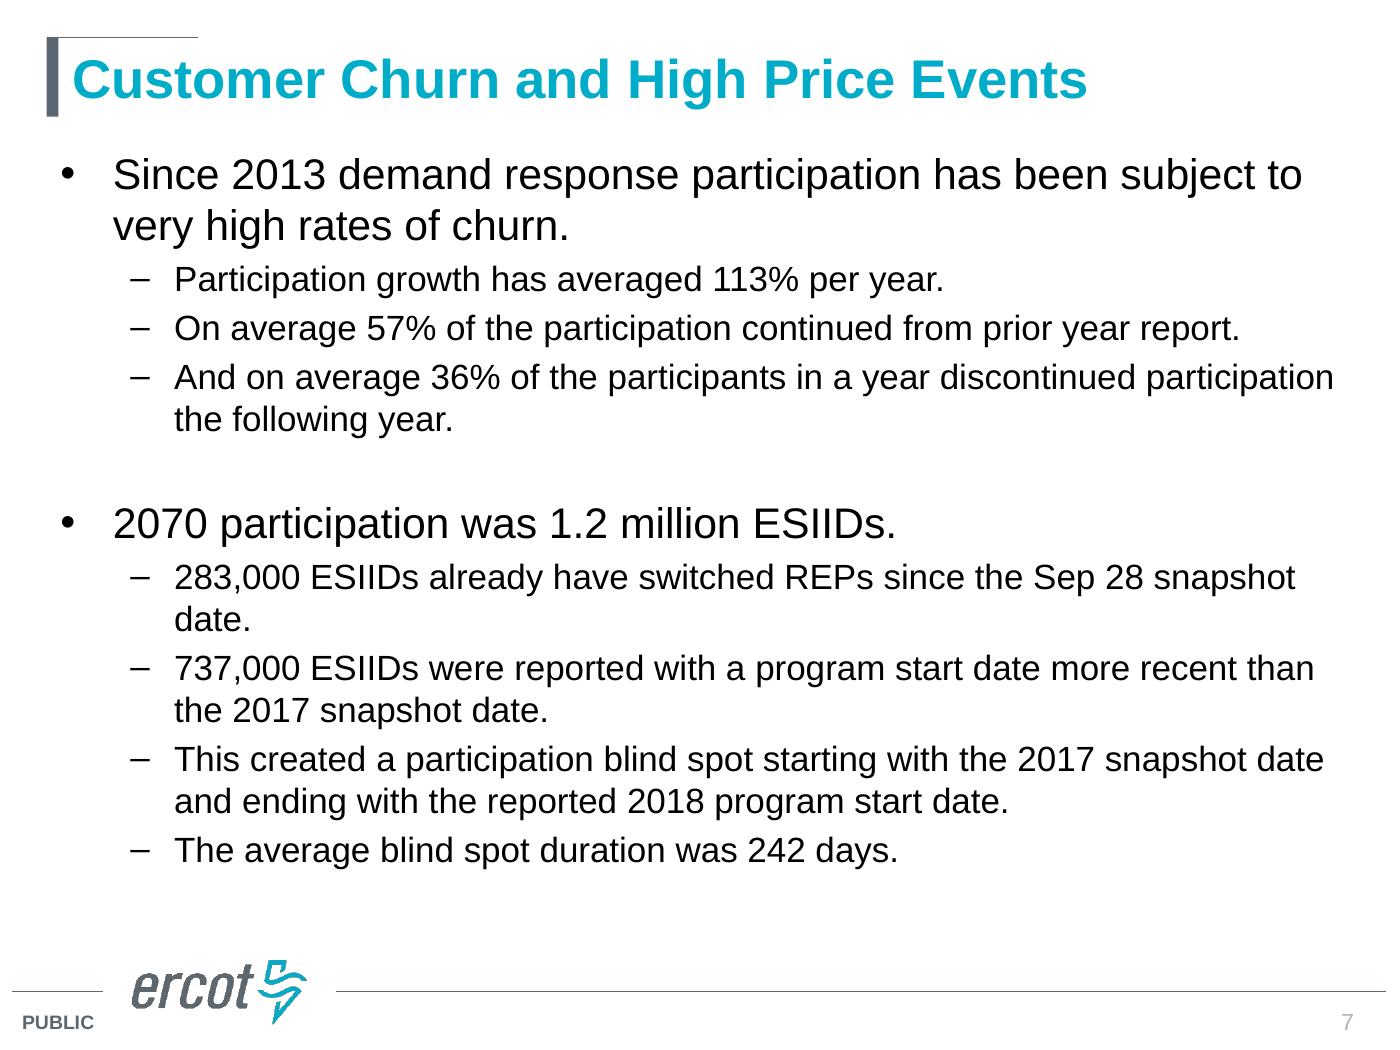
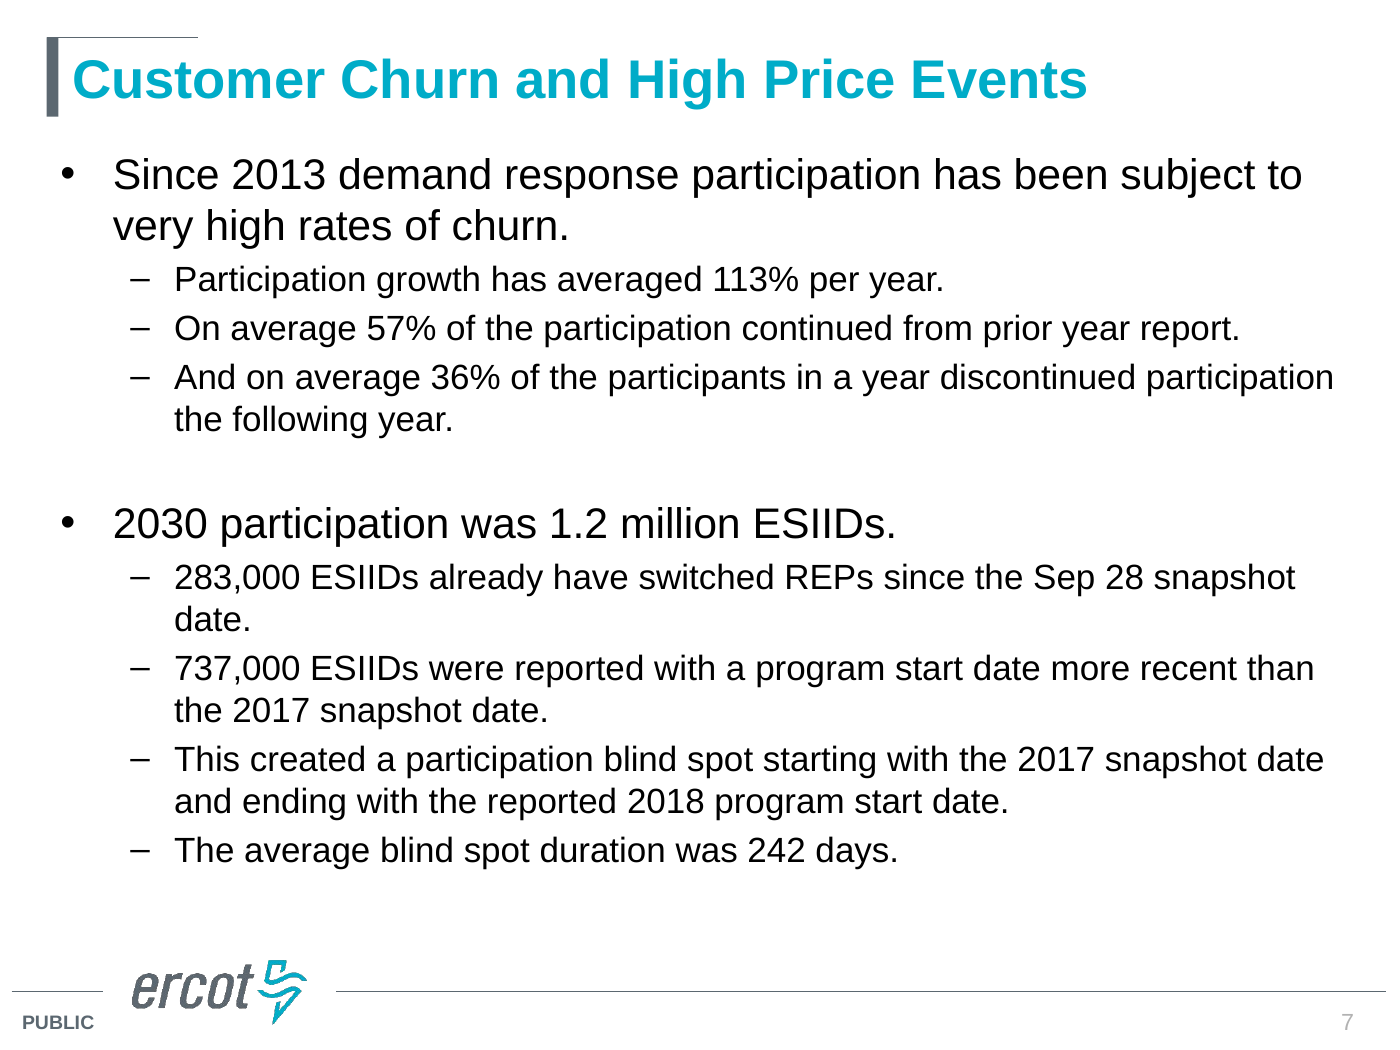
2070: 2070 -> 2030 (160, 525)
